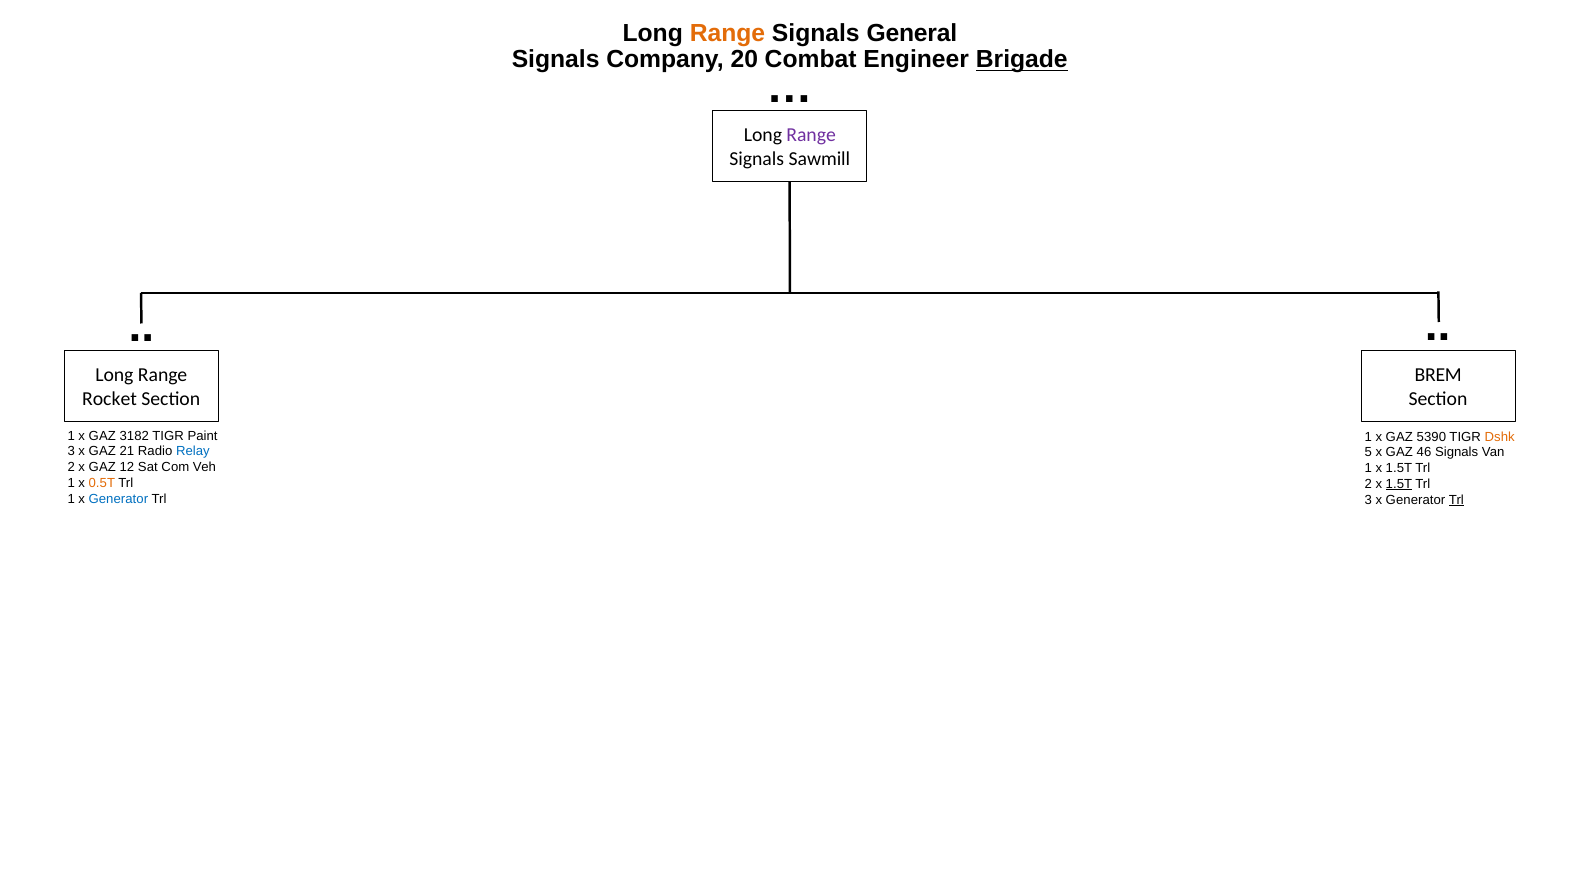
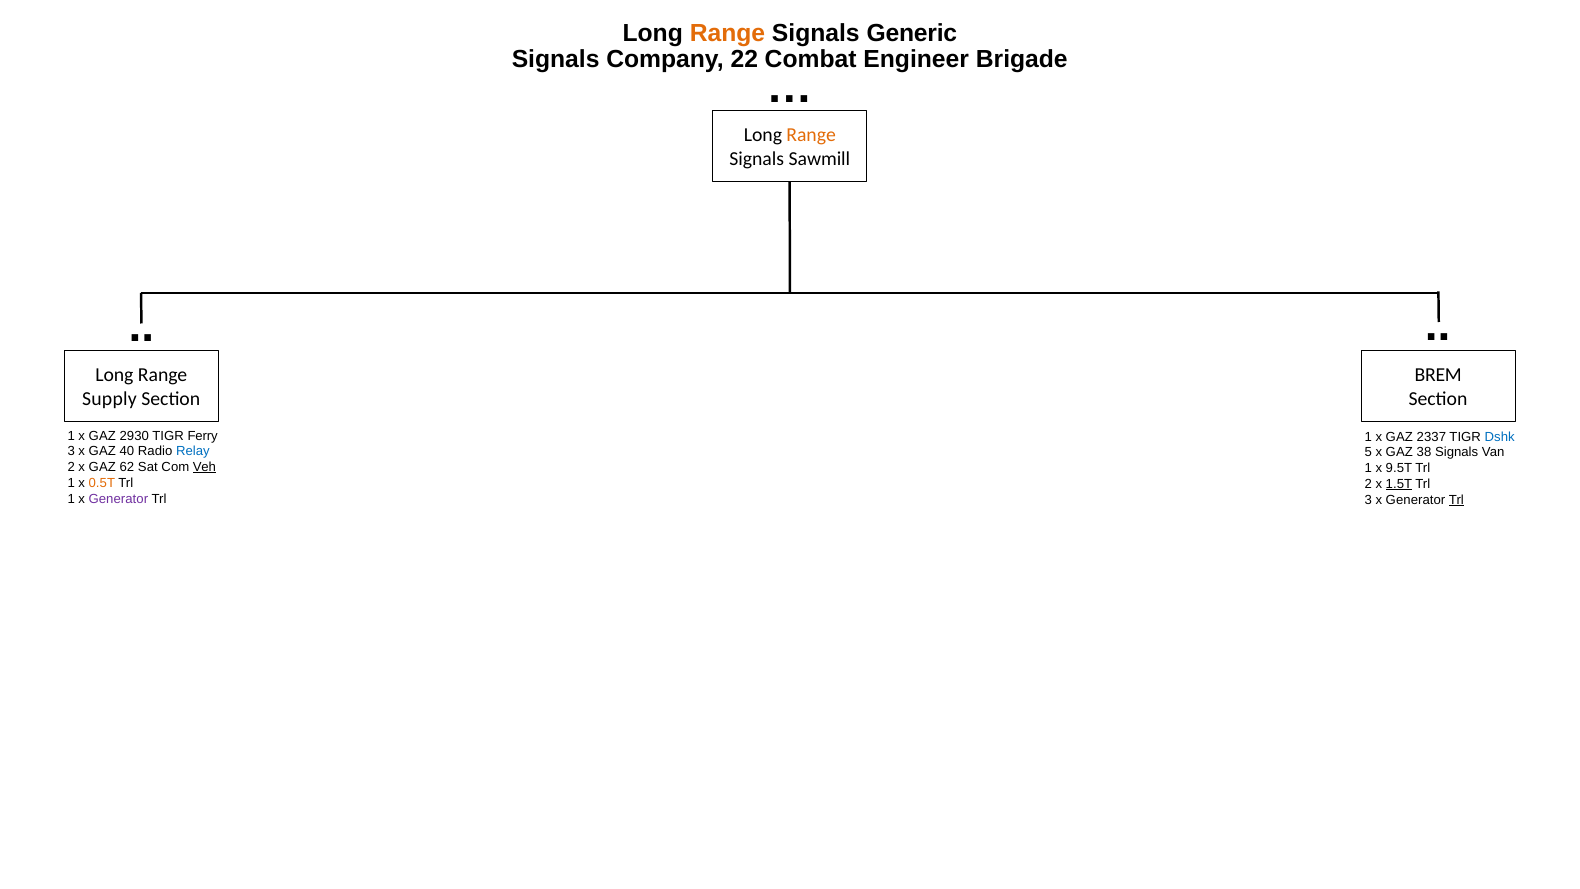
General: General -> Generic (912, 33)
20: 20 -> 22 (744, 60)
Brigade underline: present -> none (1022, 60)
Range colour: purple -> orange (811, 135)
Rocket: Rocket -> Supply (109, 399)
3182: 3182 -> 2930 (134, 436)
Paint: Paint -> Ferry (203, 436)
5390: 5390 -> 2337 (1431, 437)
Dshk colour: orange -> blue (1500, 437)
21: 21 -> 40 (127, 451)
46: 46 -> 38 (1424, 452)
12: 12 -> 62 (127, 467)
Veh underline: none -> present (204, 467)
1 x 1.5T: 1.5T -> 9.5T (1399, 468)
Generator colour: blue -> purple (118, 499)
